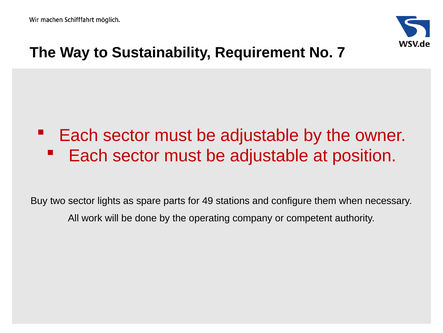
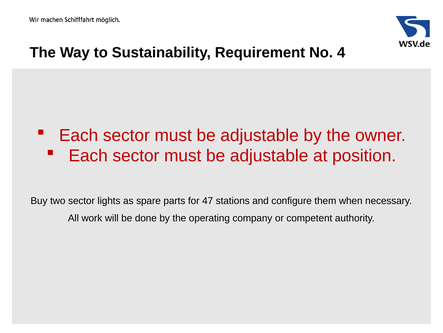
7: 7 -> 4 (341, 53)
49: 49 -> 47 (208, 200)
